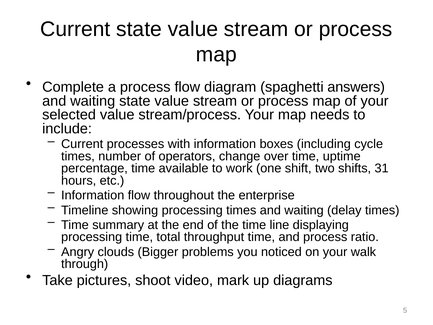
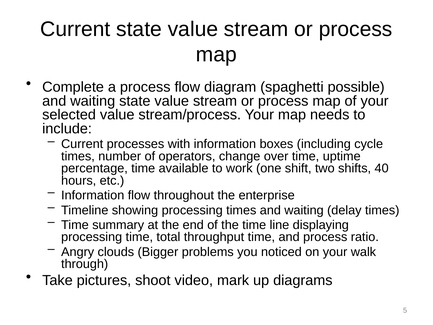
answers: answers -> possible (356, 87)
31: 31 -> 40 (382, 168)
